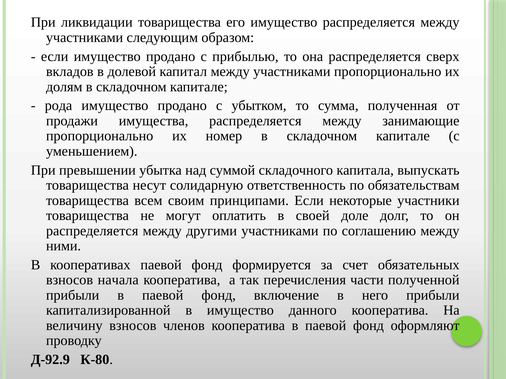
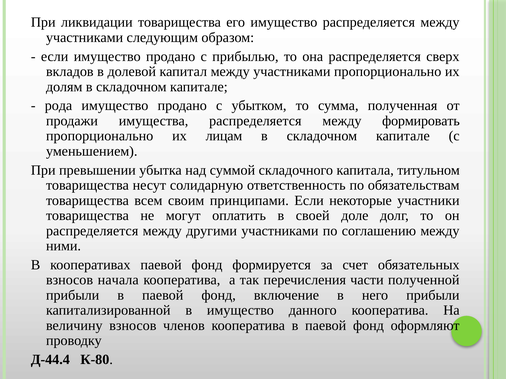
занимающие: занимающие -> формировать (421, 121)
номер: номер -> лицам (224, 136)
выпускать: выпускать -> титульном (428, 170)
Д-92.9: Д-92.9 -> Д-44.4 (50, 360)
